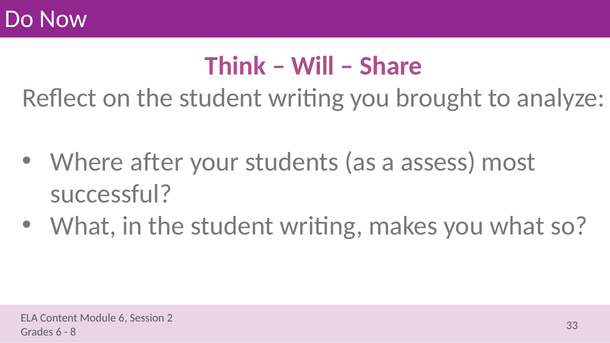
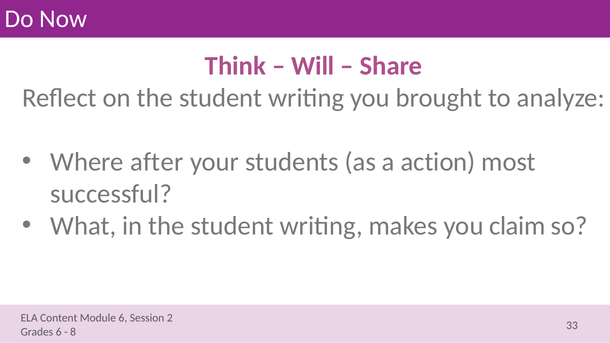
assess: assess -> action (438, 162)
you what: what -> claim (517, 226)
